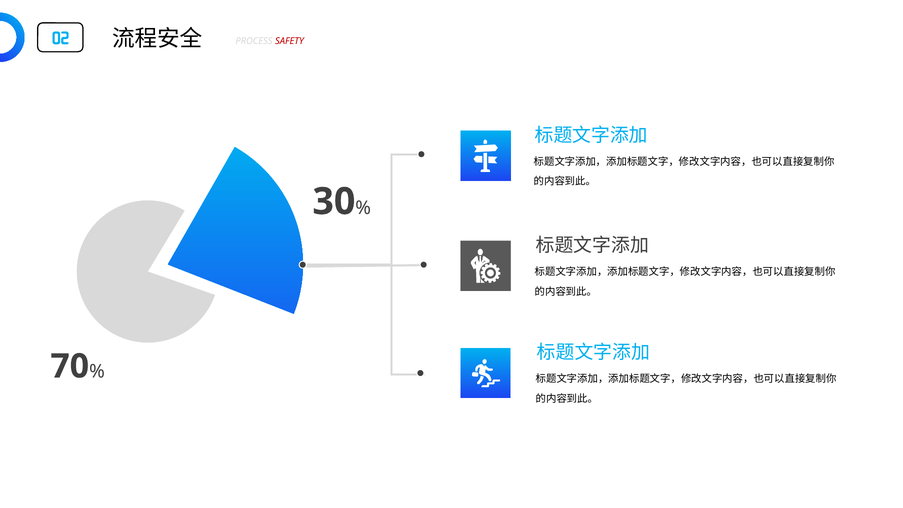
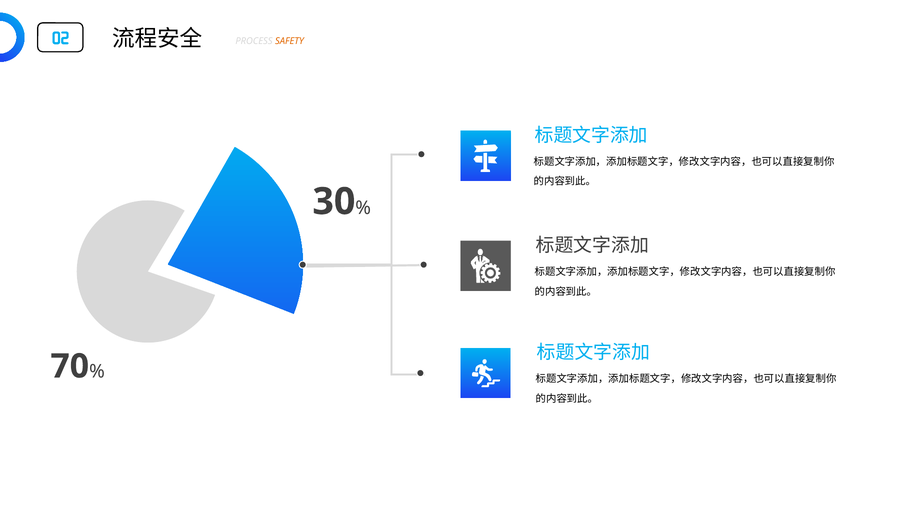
SAFETY colour: red -> orange (289, 41)
